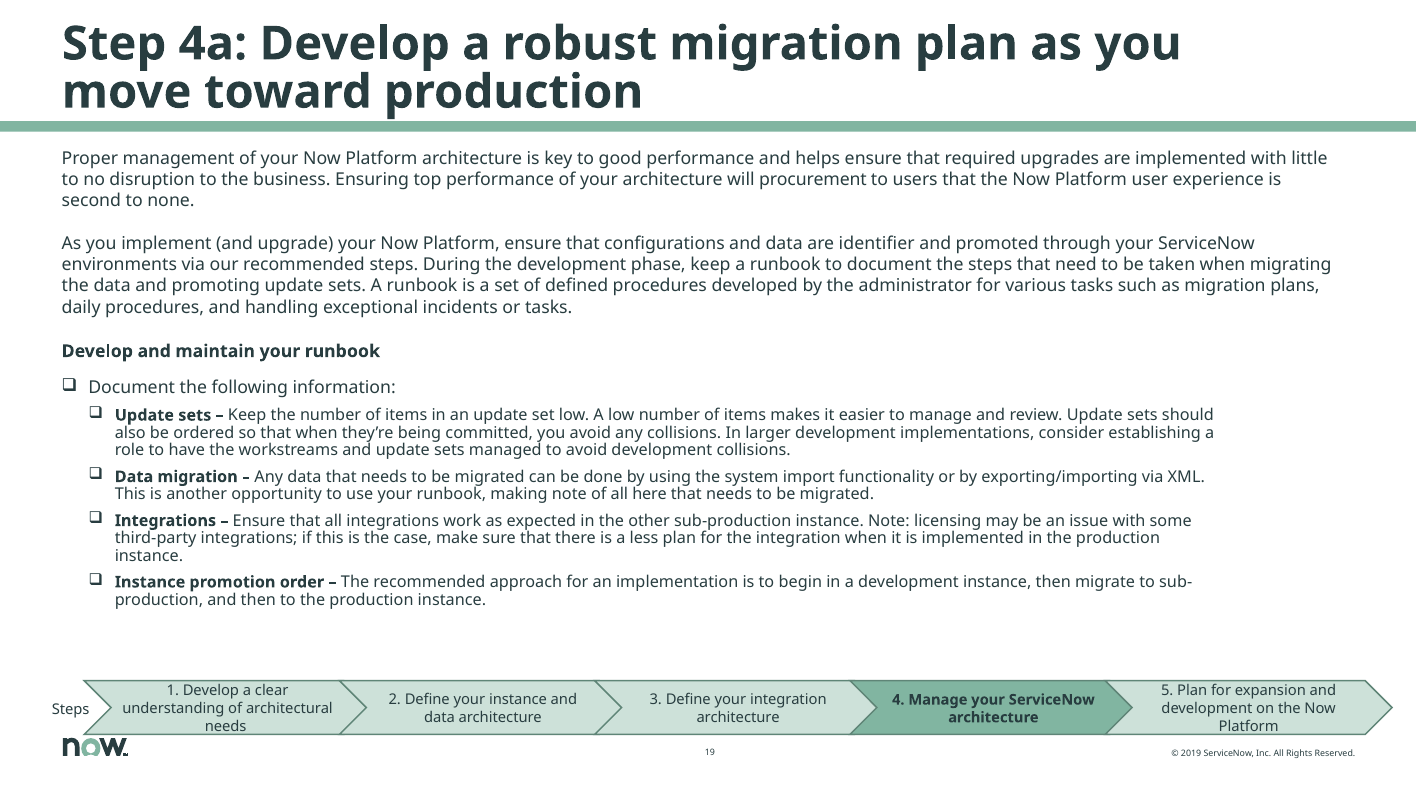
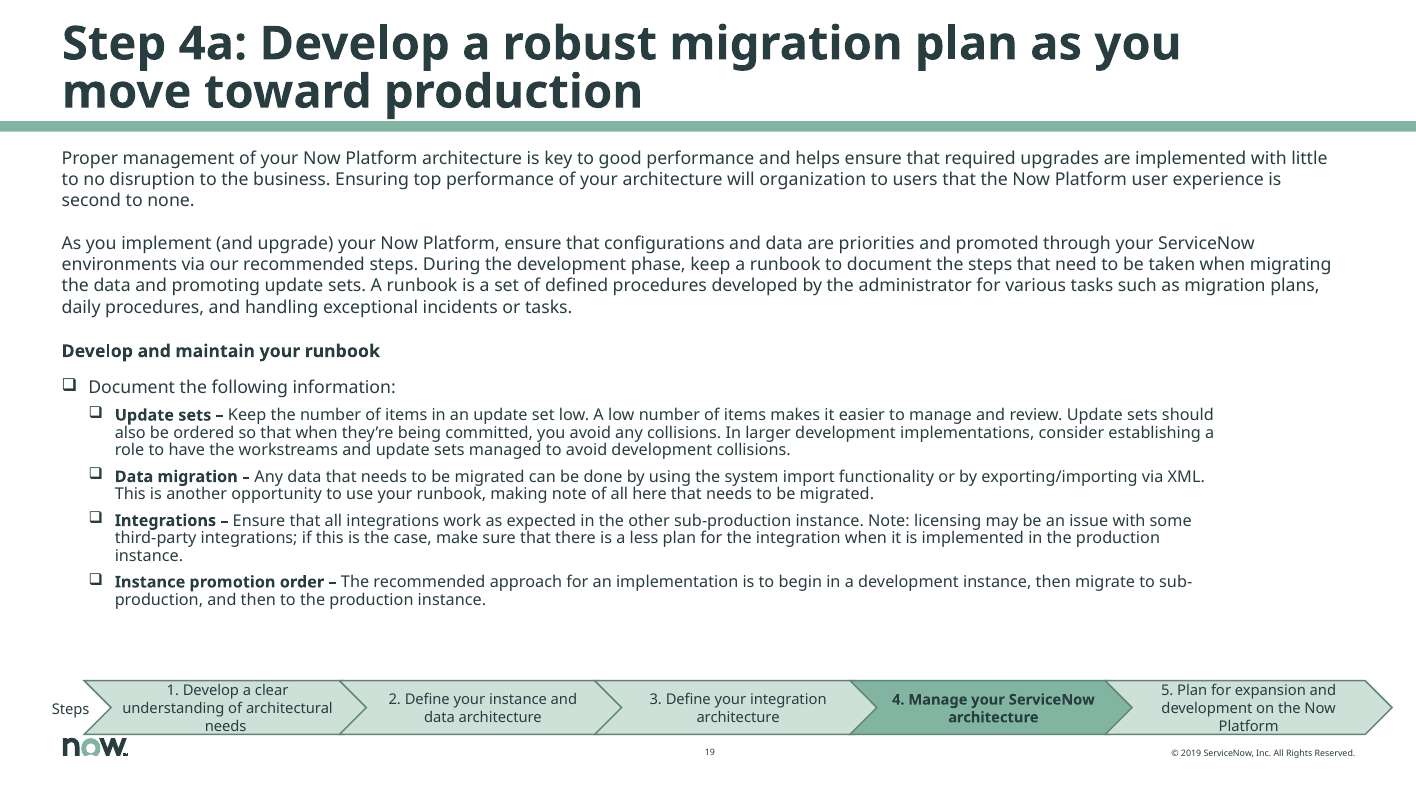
procurement: procurement -> organization (813, 180)
identifier: identifier -> priorities (877, 243)
